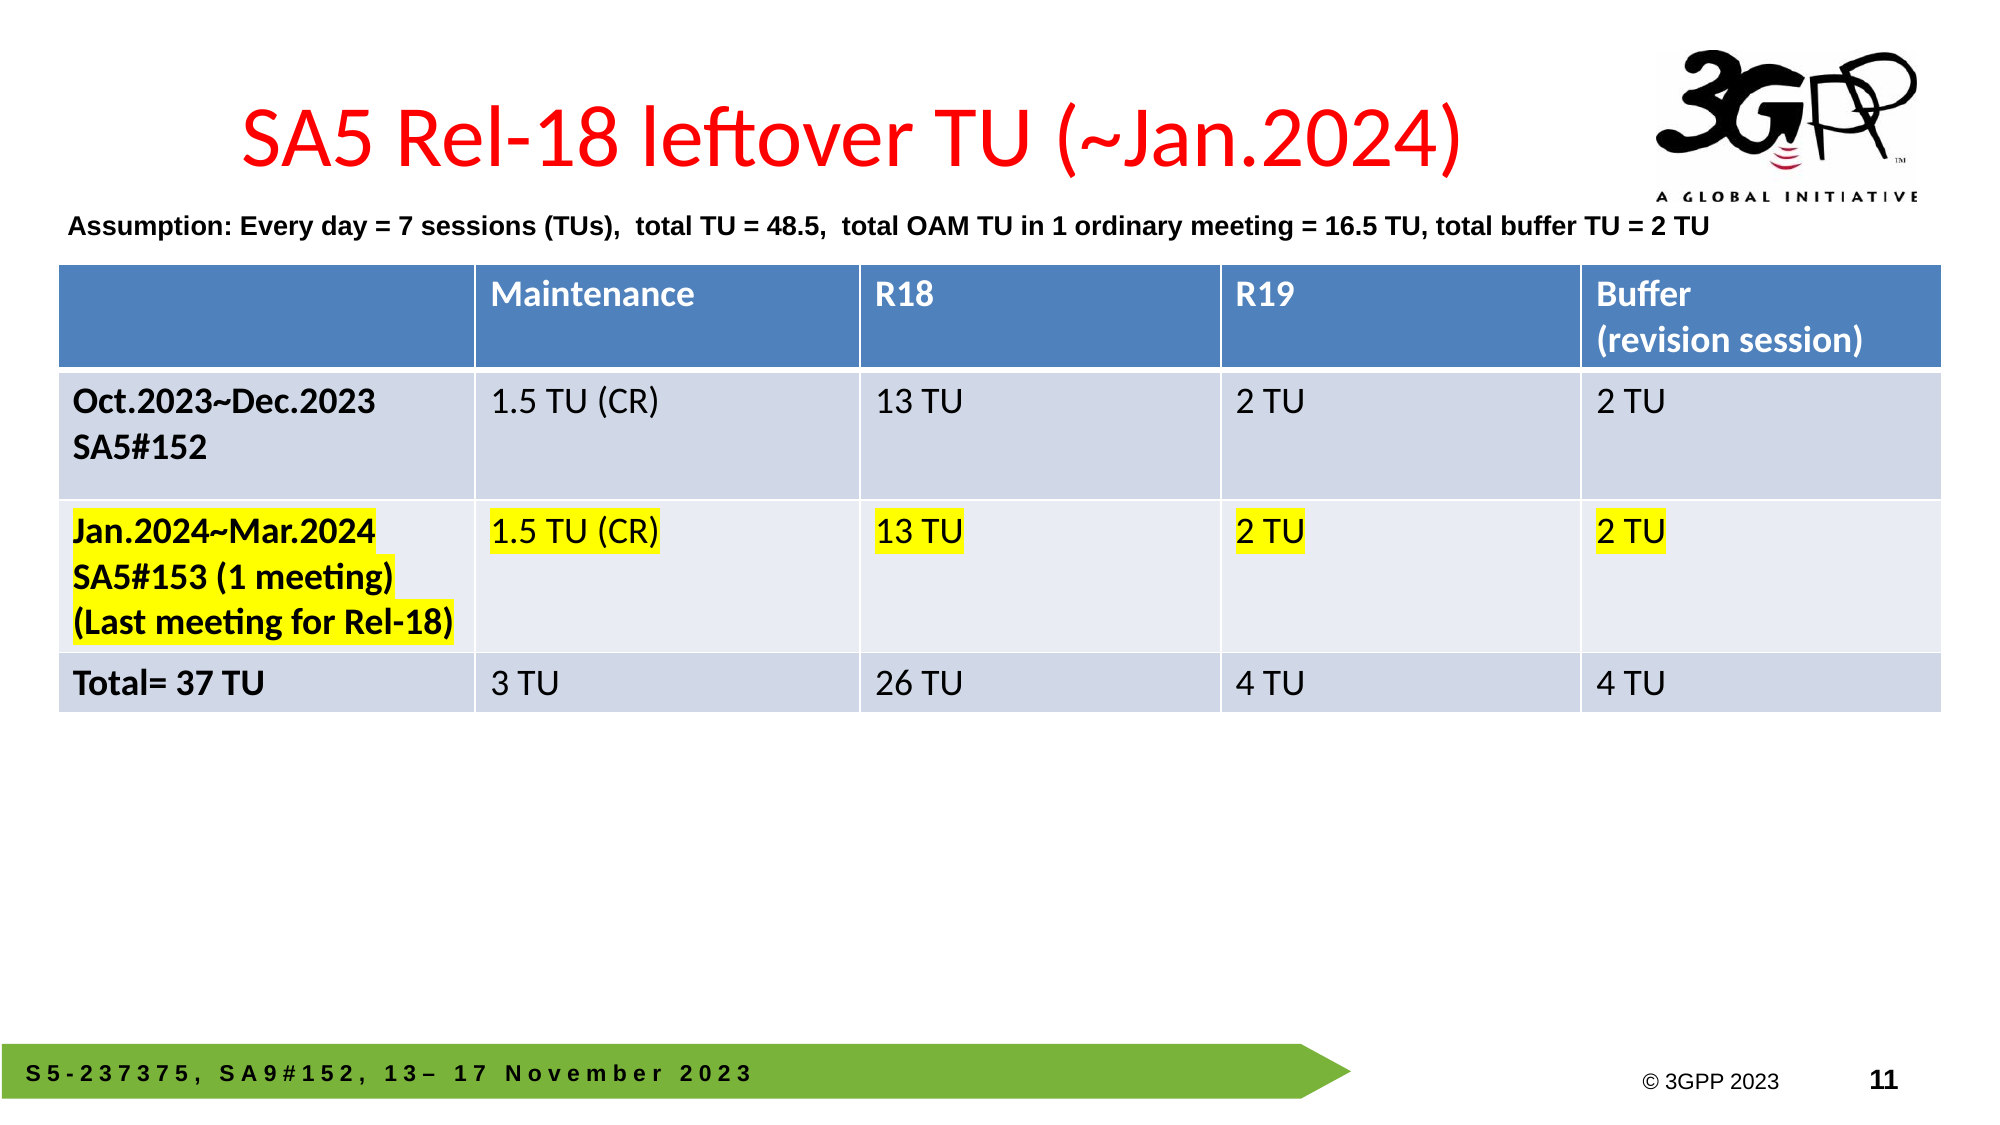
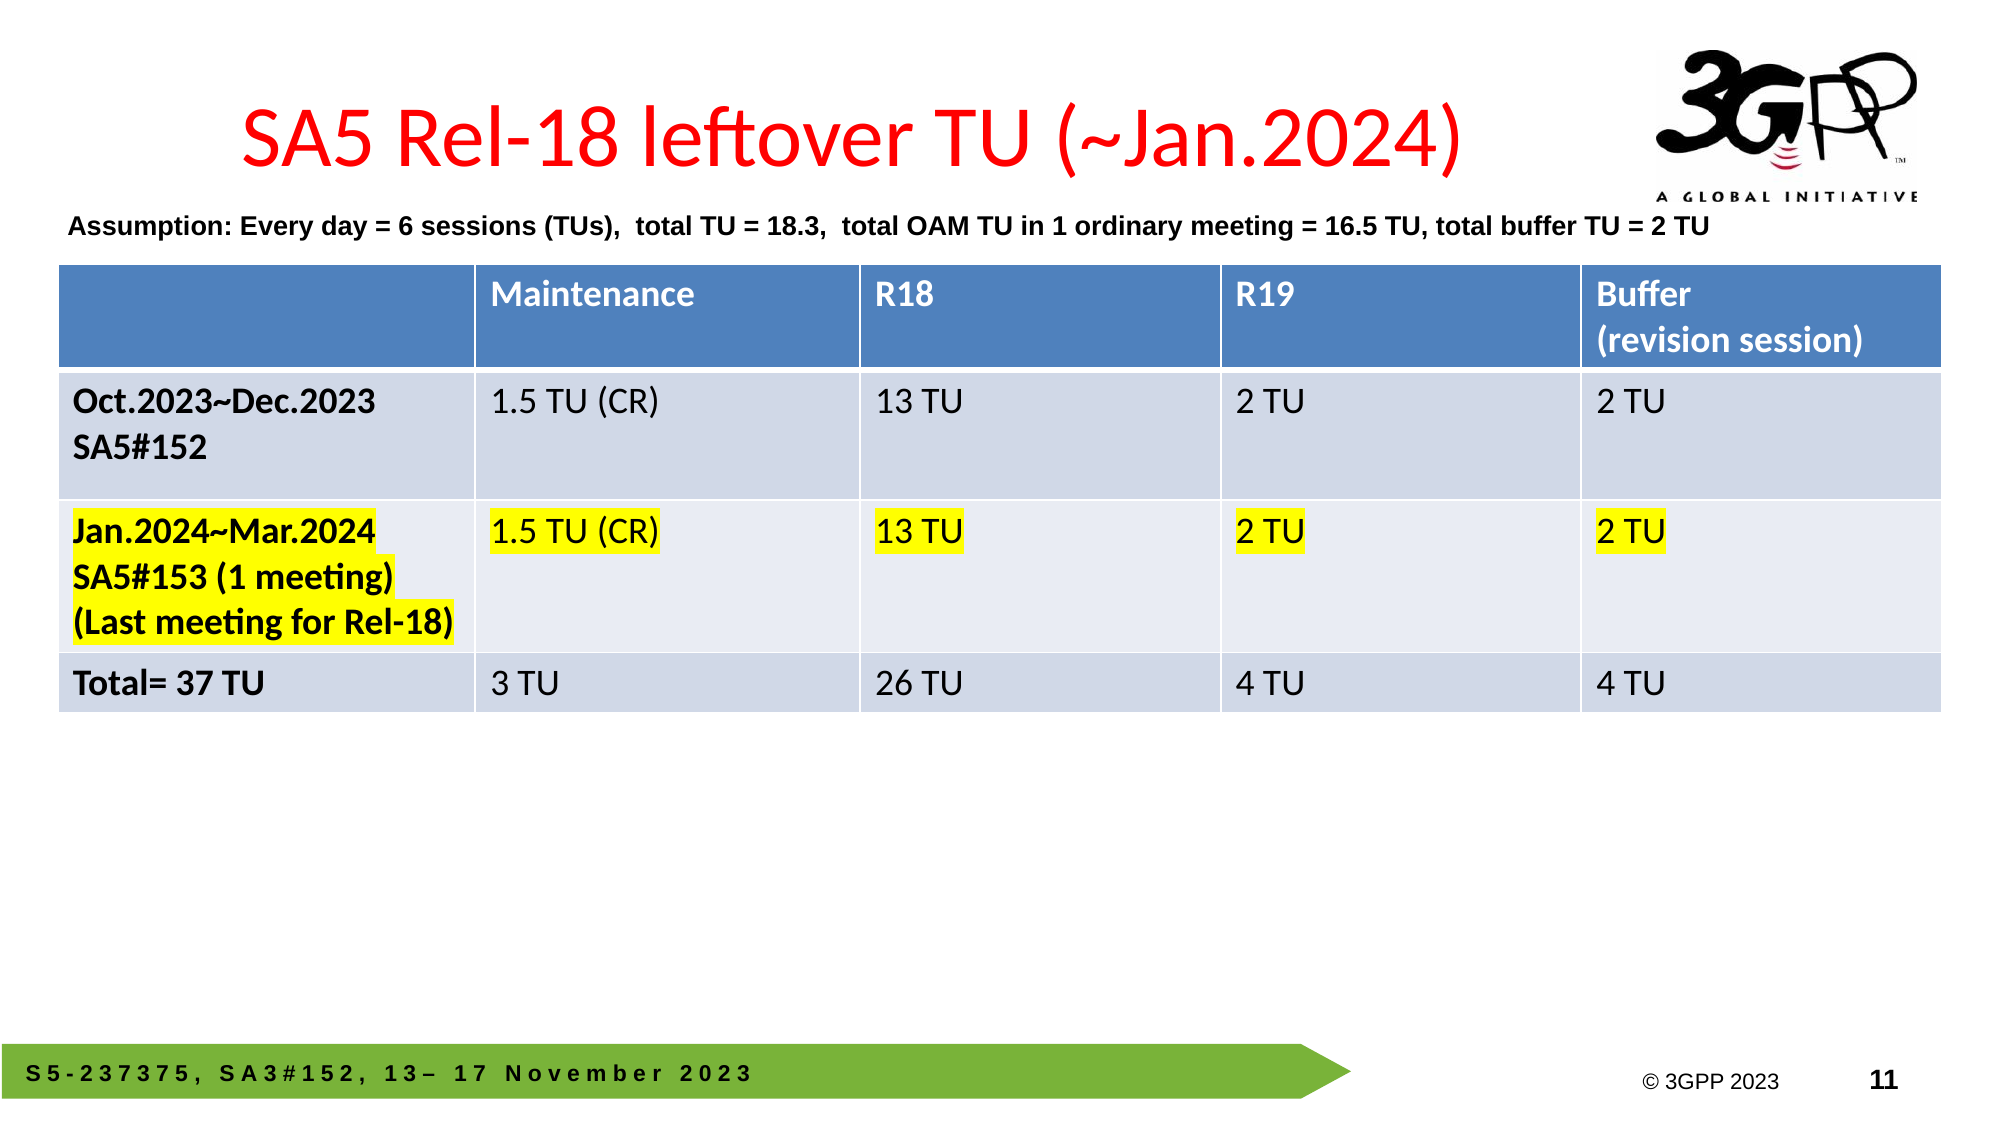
7: 7 -> 6 (406, 227)
48.5: 48.5 -> 18.3 (797, 227)
9: 9 -> 3 (270, 1074)
